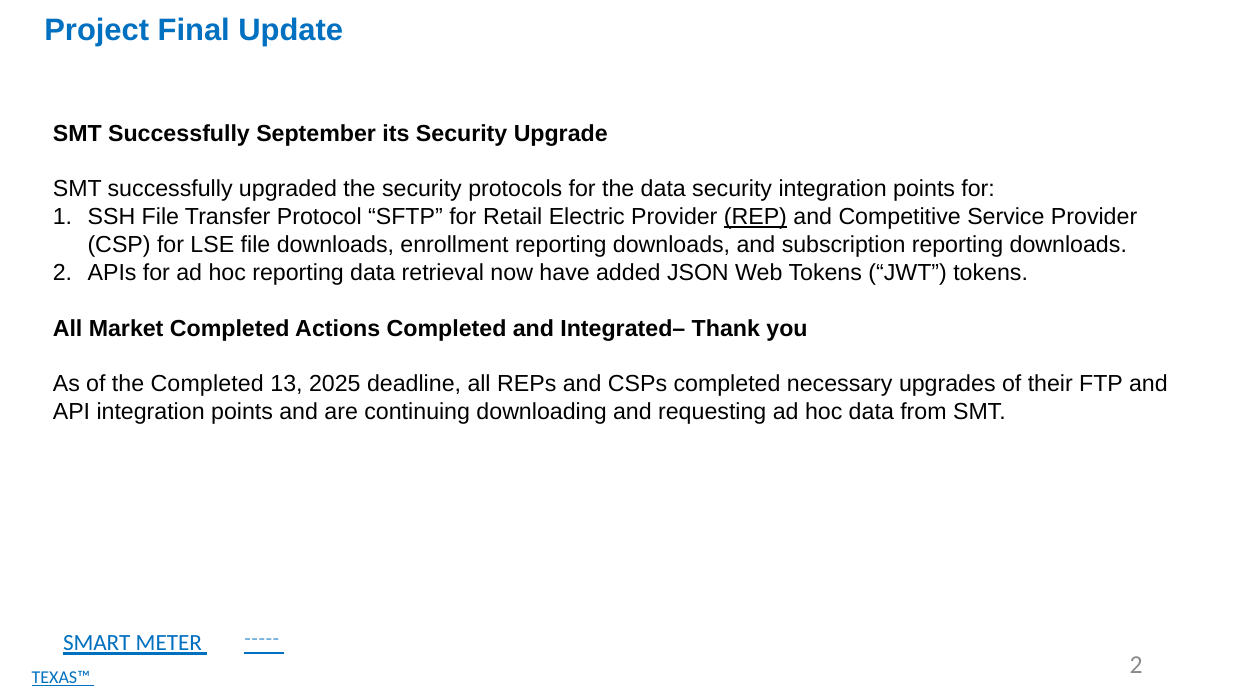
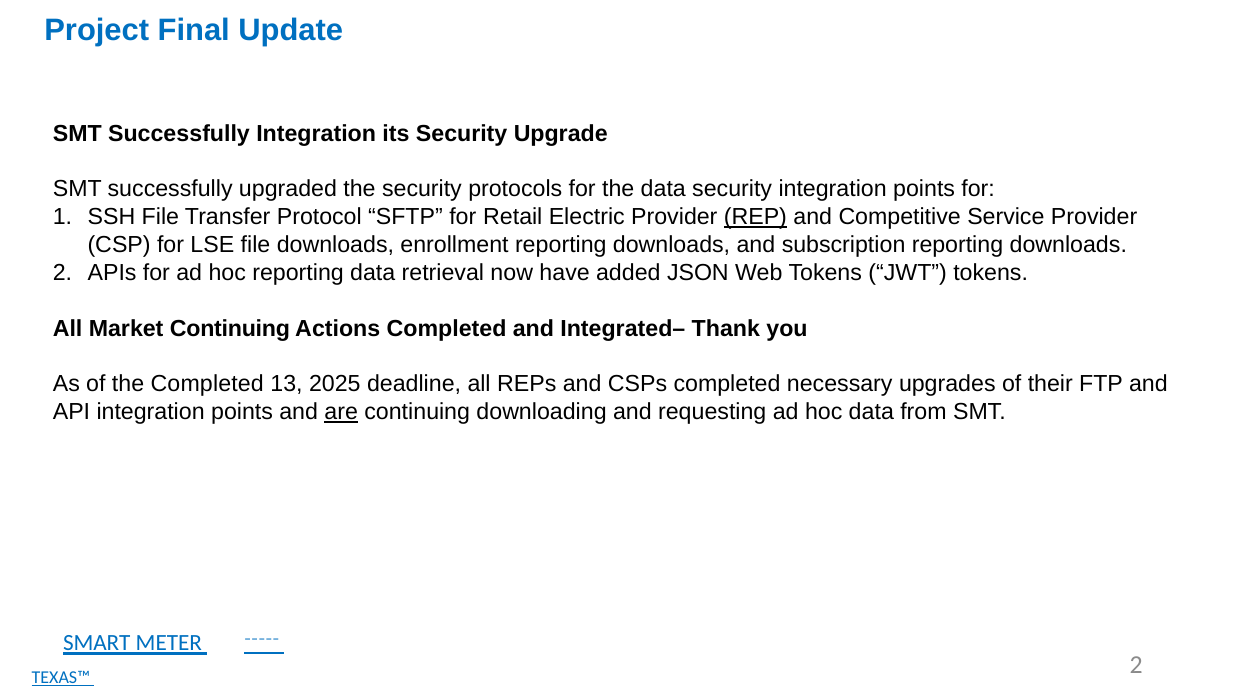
Successfully September: September -> Integration (316, 133)
Market Completed: Completed -> Continuing (230, 328)
are underline: none -> present (341, 412)
